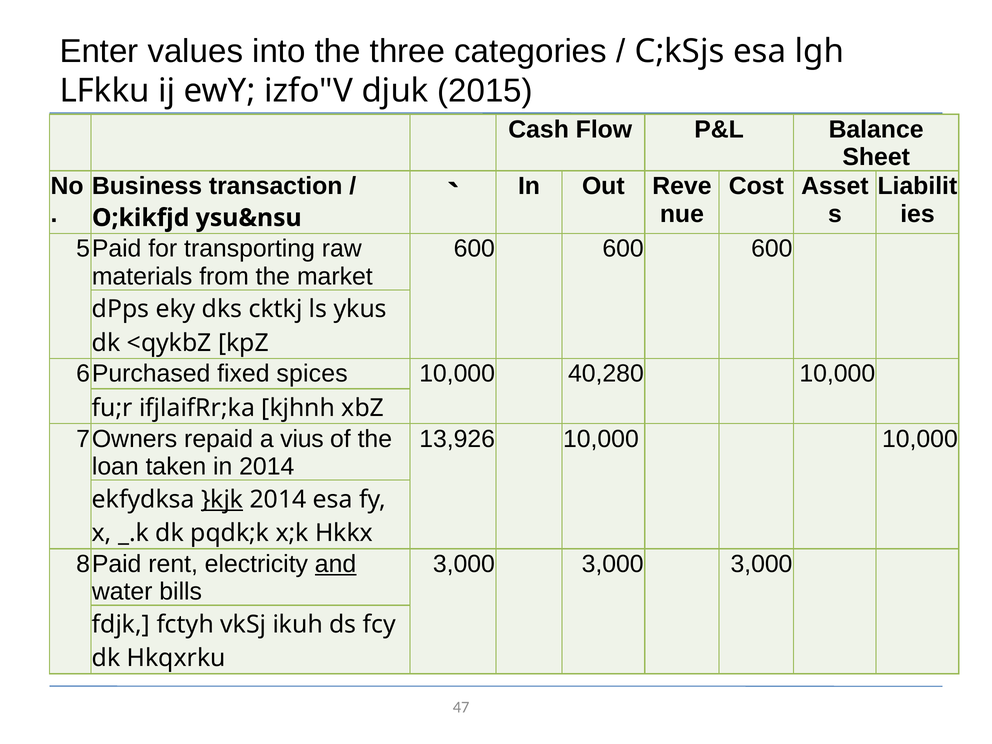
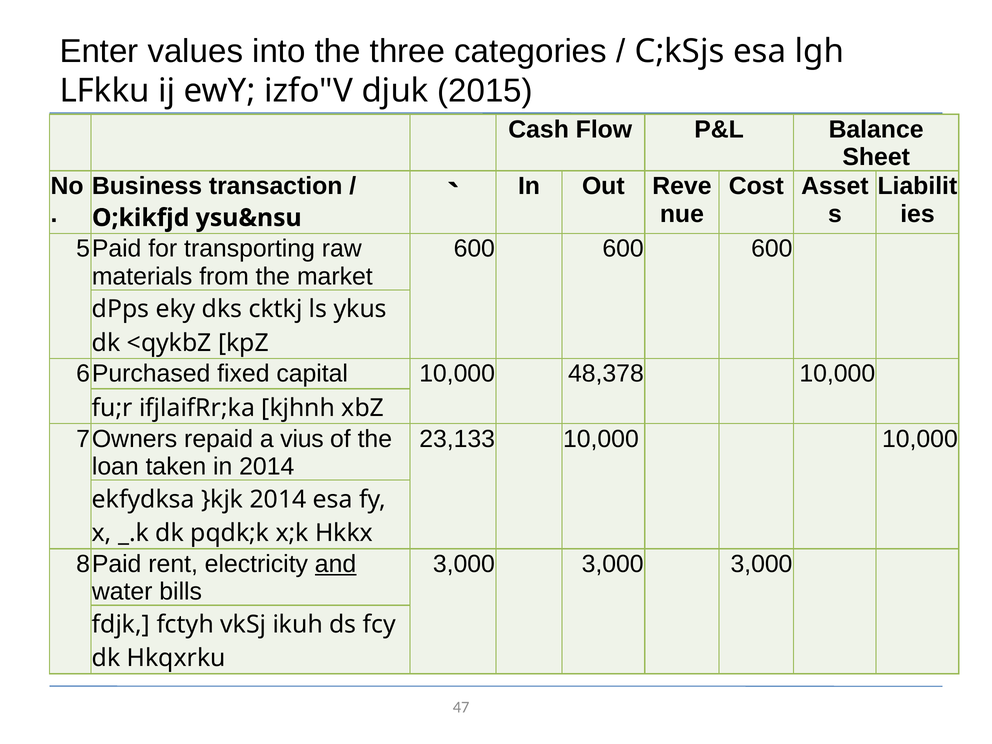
spices: spices -> capital (312, 374)
40,280: 40,280 -> 48,378 (606, 374)
13,926: 13,926 -> 23,133 (457, 439)
}kjk underline: present -> none (222, 499)
